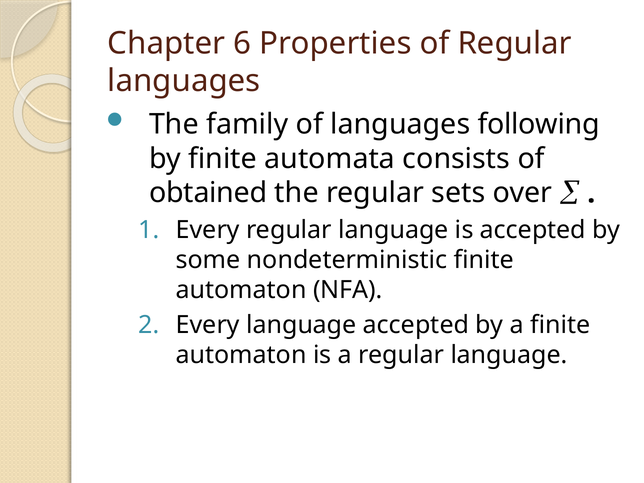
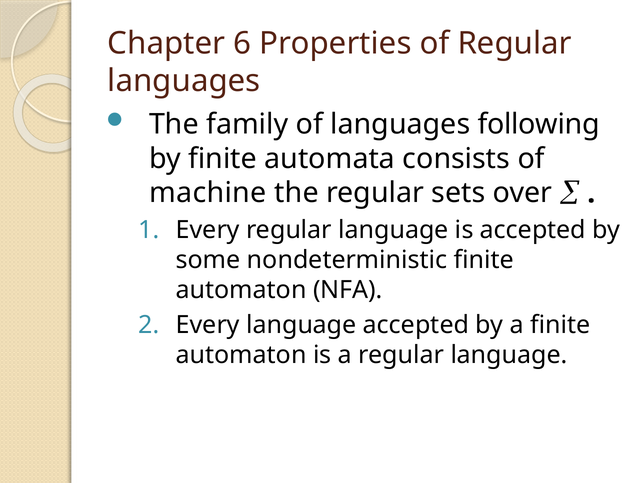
obtained: obtained -> machine (208, 193)
